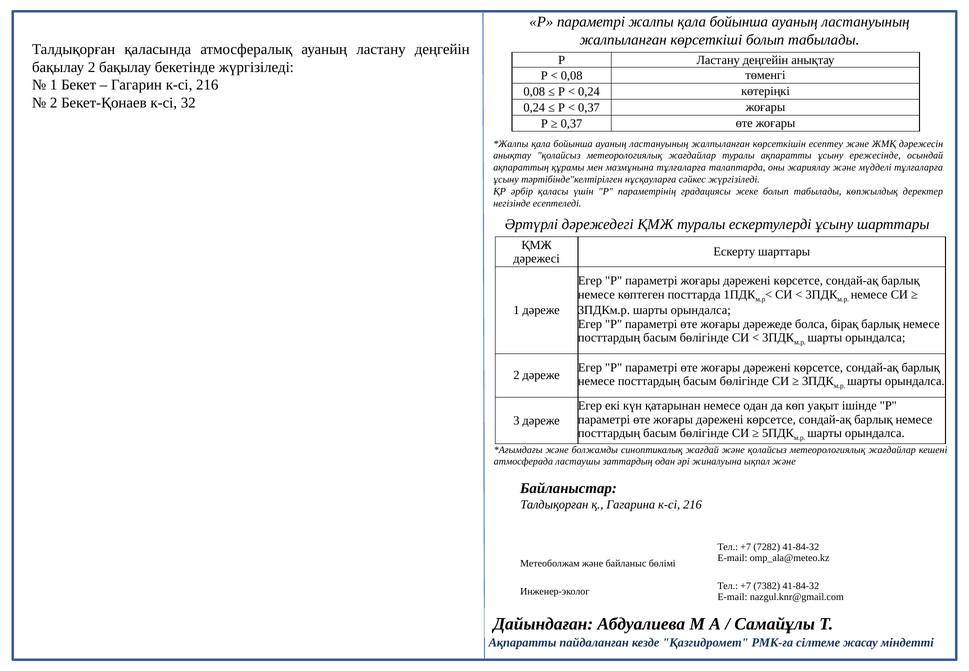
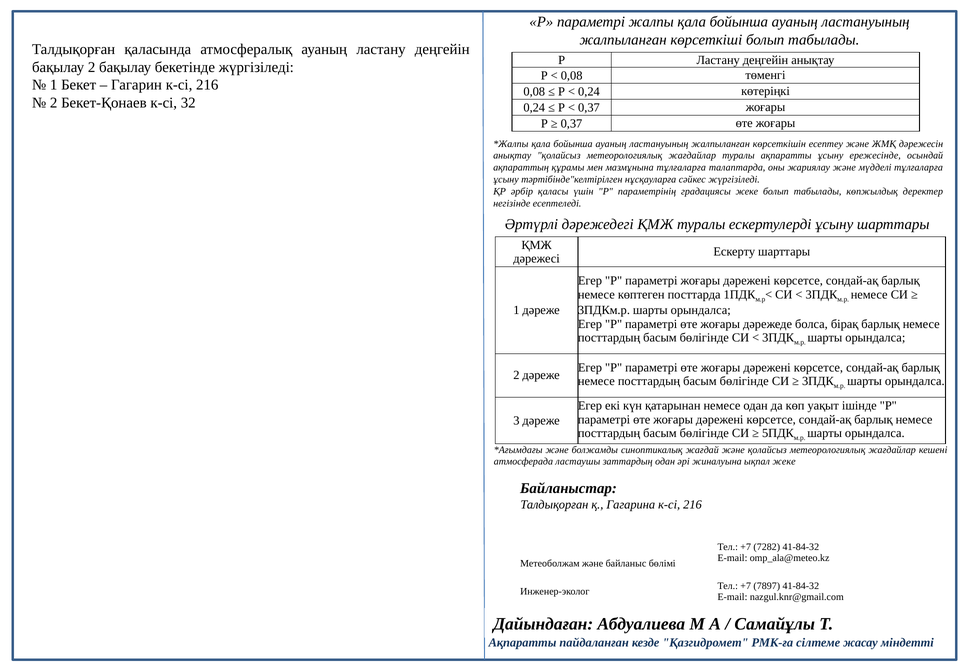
ықпал және: және -> жеке (784, 462)
7382: 7382 -> 7897 (767, 586)
